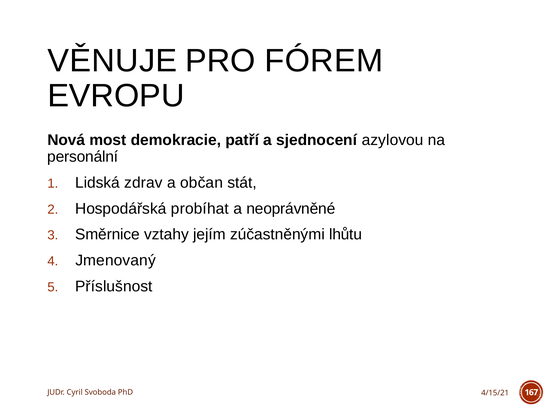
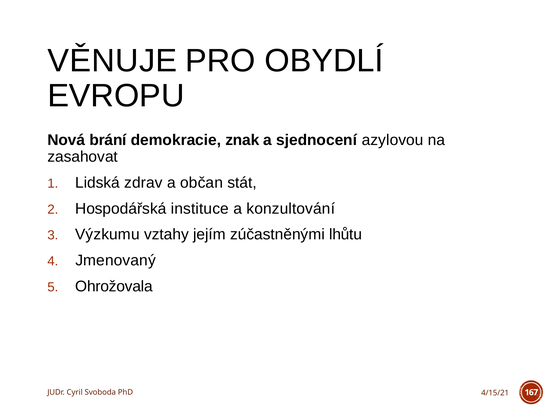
FÓREM: FÓREM -> OBYDLÍ (324, 61)
most: most -> brání (108, 140)
patří: patří -> znak (242, 140)
personální: personální -> zasahovat (83, 157)
probíhat: probíhat -> instituce (200, 209)
neoprávněné: neoprávněné -> konzultování (291, 209)
Směrnice: Směrnice -> Výzkumu (107, 235)
Příslušnost: Příslušnost -> Ohrožovala (114, 287)
